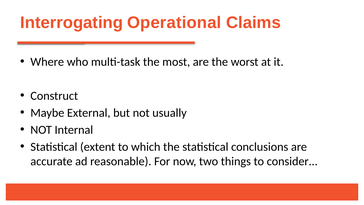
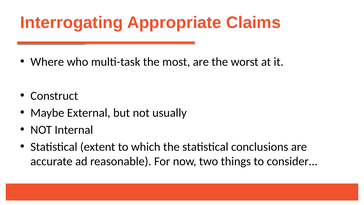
Operational: Operational -> Appropriate (174, 22)
